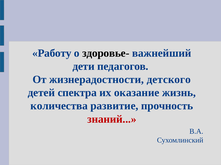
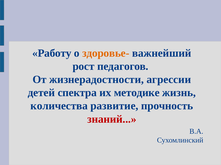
здоровье- colour: black -> orange (106, 53)
дети: дети -> рост (83, 67)
детского: детского -> агрессии (169, 80)
оказание: оказание -> методике (137, 93)
